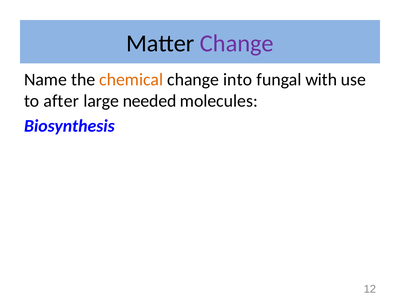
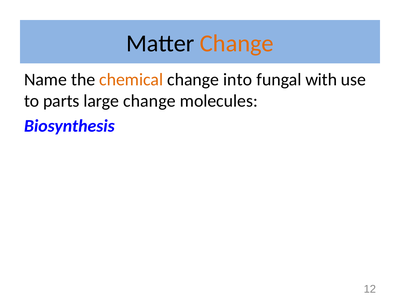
Change colour: purple -> orange (237, 43)
after: after -> parts (61, 101)
large needed: needed -> change (149, 101)
